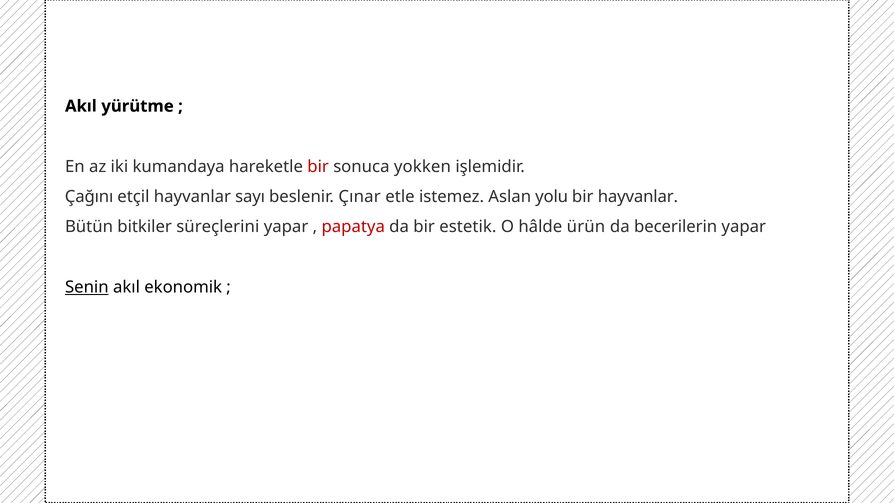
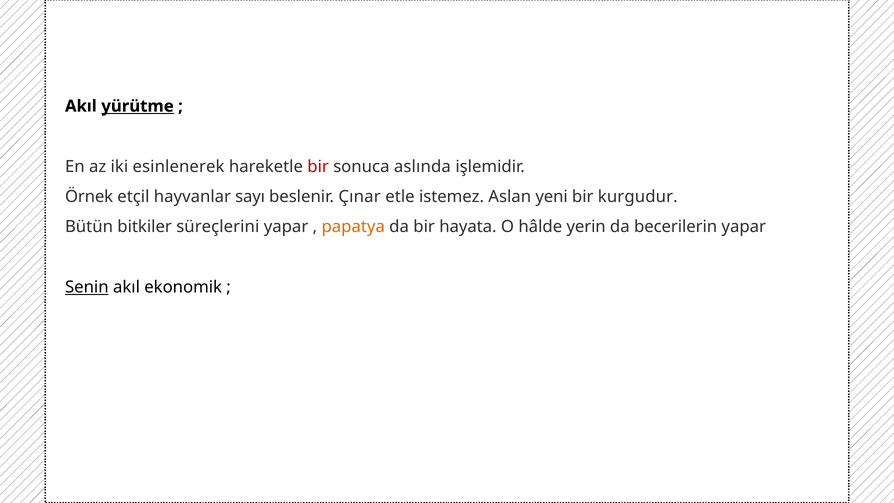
yürütme underline: none -> present (138, 106)
kumandaya: kumandaya -> esinlenerek (179, 167)
yokken: yokken -> aslında (422, 167)
Çağını: Çağını -> Örnek (89, 197)
yolu: yolu -> yeni (552, 197)
bir hayvanlar: hayvanlar -> kurgudur (638, 197)
papatya colour: red -> orange (353, 227)
estetik: estetik -> hayata (468, 227)
ürün: ürün -> yerin (586, 227)
